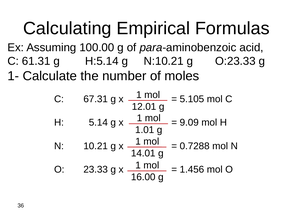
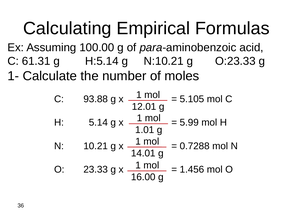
67.31: 67.31 -> 93.88 (96, 99)
9.09: 9.09 -> 5.99 (189, 122)
